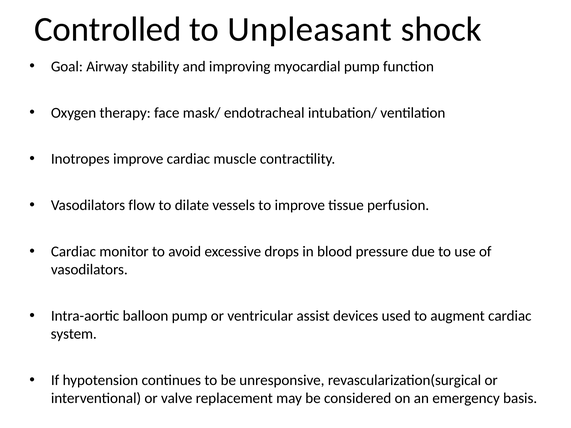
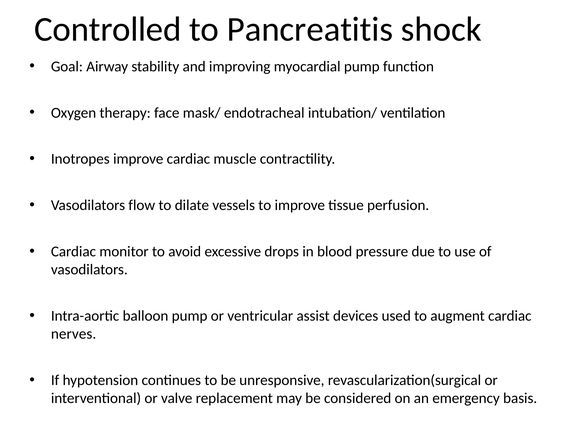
Unpleasant: Unpleasant -> Pancreatitis (310, 29)
system: system -> nerves (74, 334)
